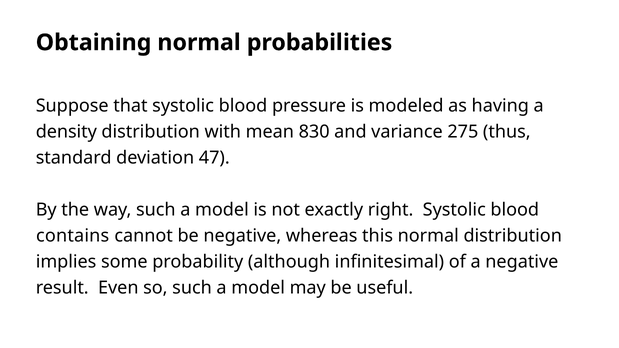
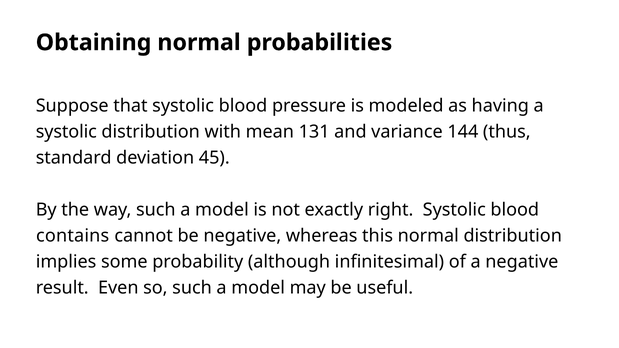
density: density -> systolic (66, 132)
830: 830 -> 131 (314, 132)
275: 275 -> 144 (463, 132)
47: 47 -> 45 (214, 158)
